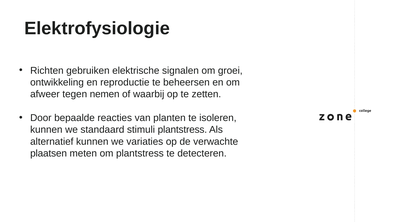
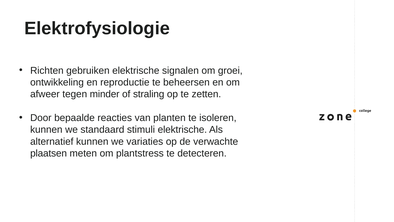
nemen: nemen -> minder (105, 94)
waarbij: waarbij -> straling (149, 94)
stimuli plantstress: plantstress -> elektrische (182, 129)
